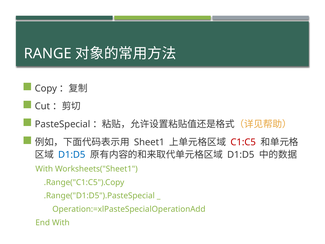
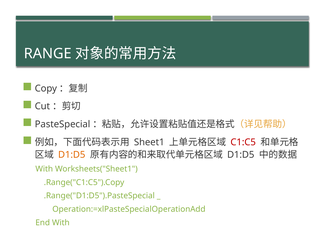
D1:D5 colour: blue -> orange (72, 155)
